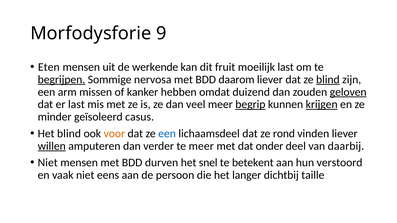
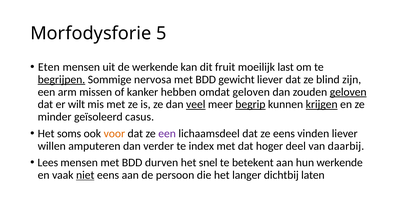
9: 9 -> 5 (161, 33)
daarom: daarom -> gewicht (237, 80)
blind underline: present -> none (328, 80)
omdat duizend: duizend -> geloven (251, 92)
er last: last -> wilt (76, 105)
veel underline: none -> present (196, 105)
Het blind: blind -> soms (69, 134)
een colour: blue -> purple (167, 134)
ze rond: rond -> eens (284, 134)
willen underline: present -> none (52, 146)
te meer: meer -> index (201, 146)
onder: onder -> hoger (270, 146)
Niet: Niet -> Lees (48, 163)
hun verstoord: verstoord -> werkende (340, 163)
niet underline: none -> present (85, 175)
taille: taille -> laten (313, 175)
